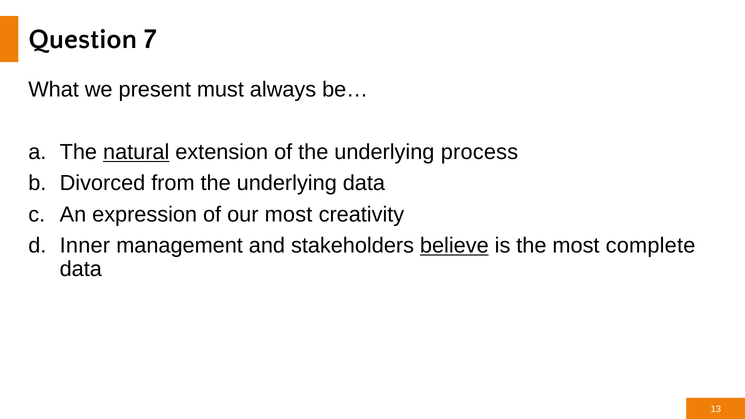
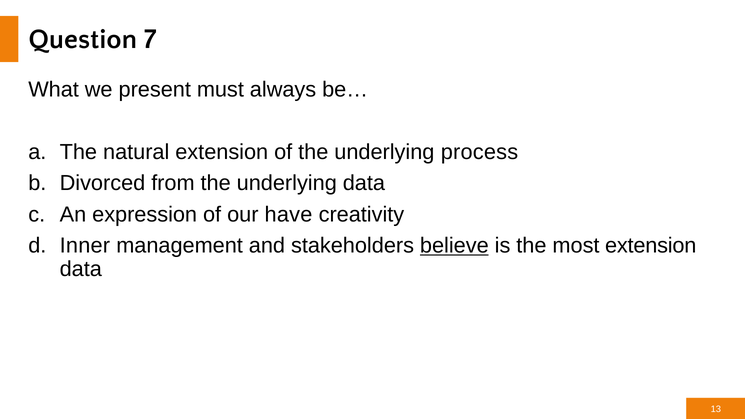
natural underline: present -> none (136, 152)
our most: most -> have (288, 214)
most complete: complete -> extension (651, 246)
